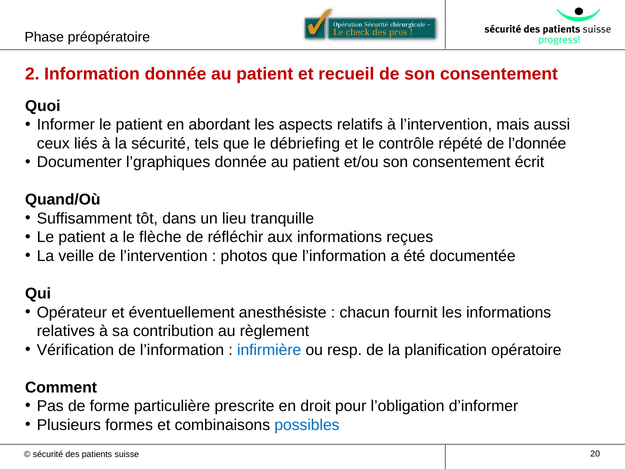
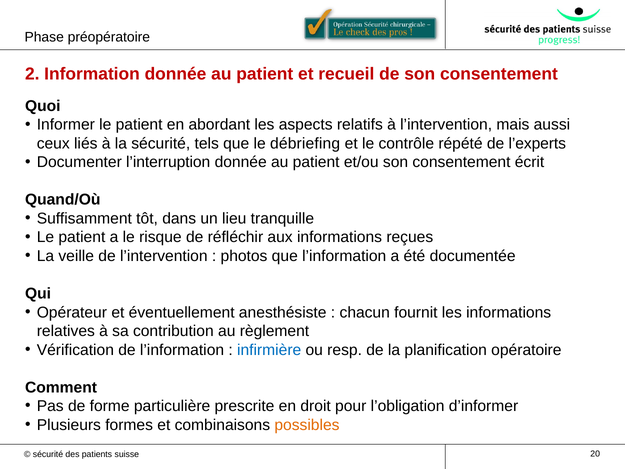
l’donnée: l’donnée -> l’experts (537, 143)
l’graphiques: l’graphiques -> l’interruption (168, 162)
flèche: flèche -> risque (160, 237)
possibles colour: blue -> orange (307, 425)
